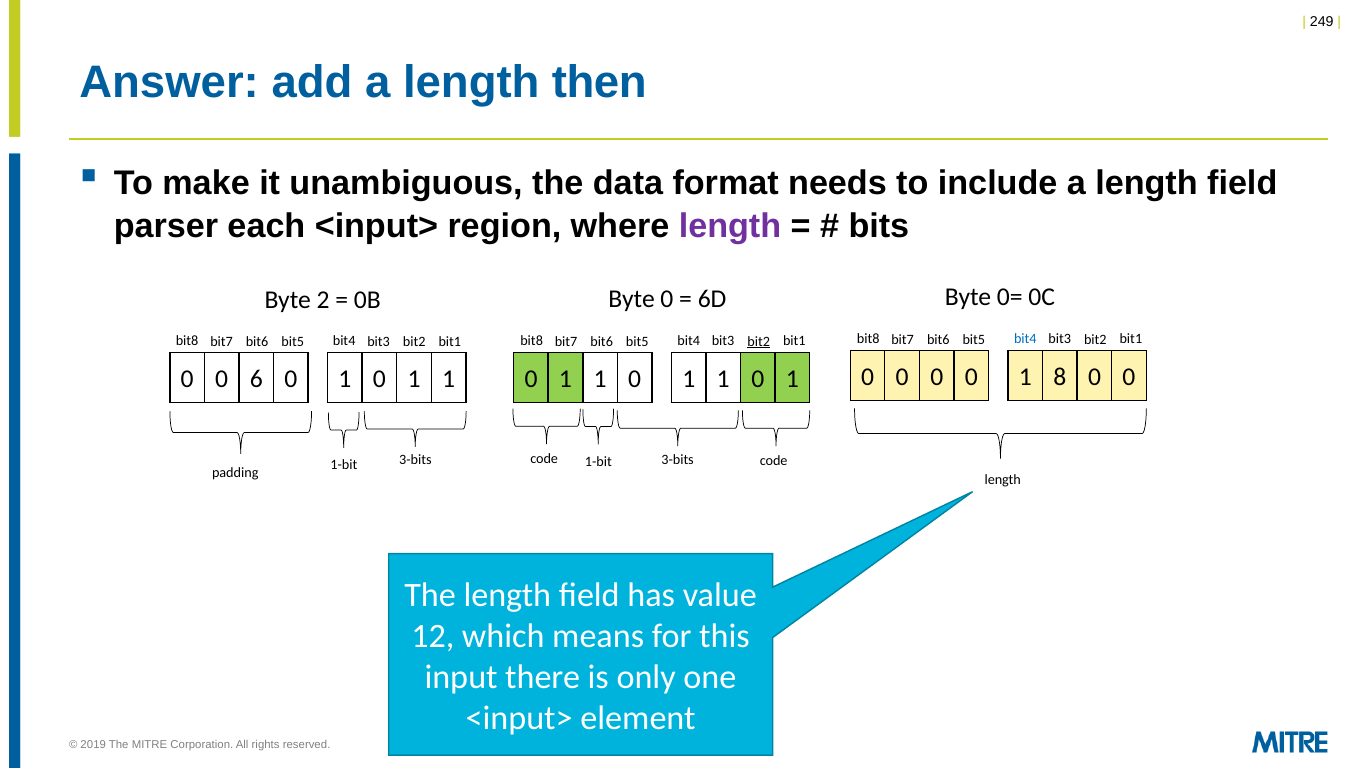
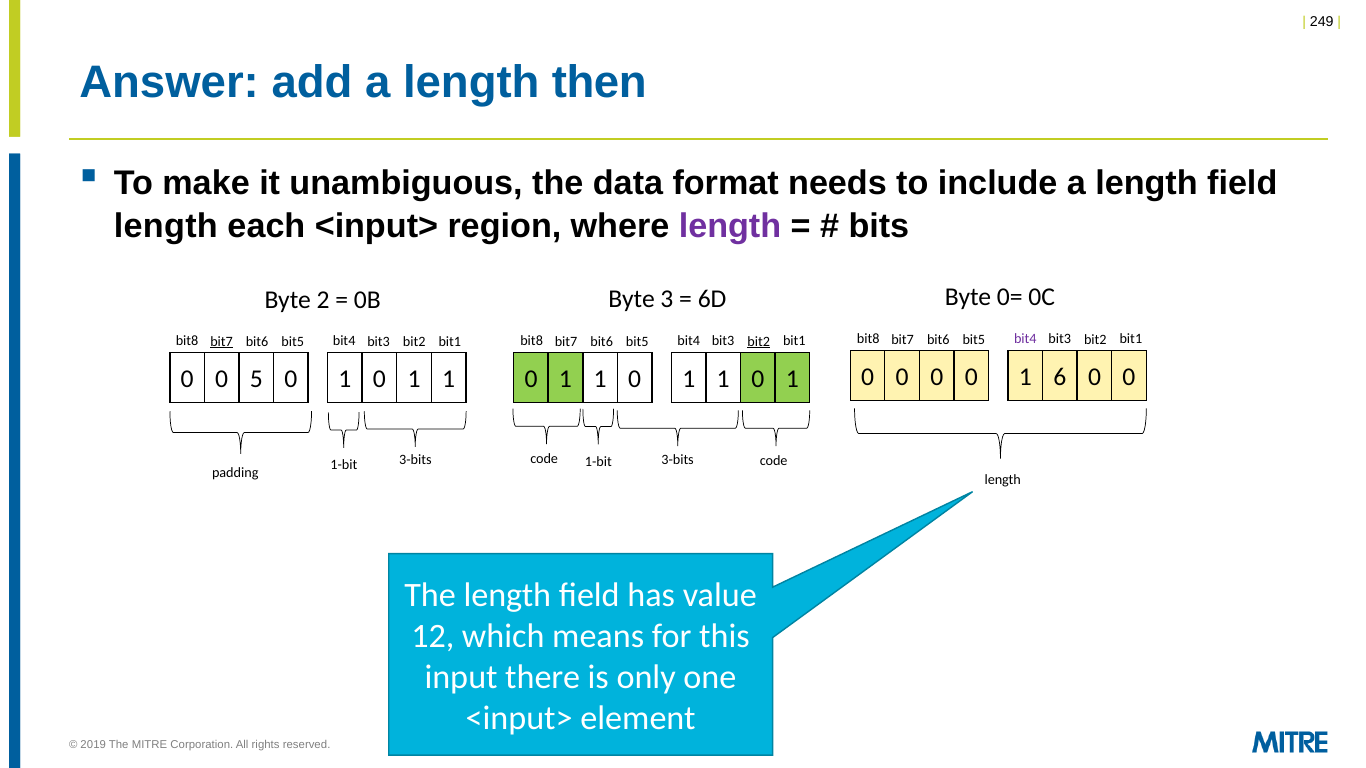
parser: parser -> length (166, 226)
Byte 0: 0 -> 3 (667, 299)
bit4 colour: blue -> purple (1025, 339)
bit7 underline: none -> present (222, 342)
8: 8 -> 6 (1060, 377)
6: 6 -> 5 (256, 379)
